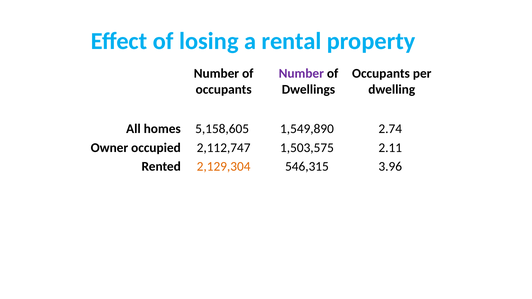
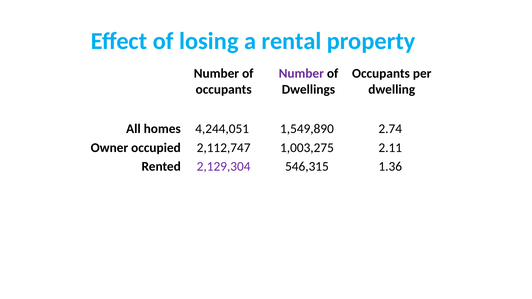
5,158,605: 5,158,605 -> 4,244,051 (222, 129)
1,503,575: 1,503,575 -> 1,003,275 (307, 148)
2,129,304 colour: orange -> purple (224, 167)
3.96: 3.96 -> 1.36 (390, 167)
